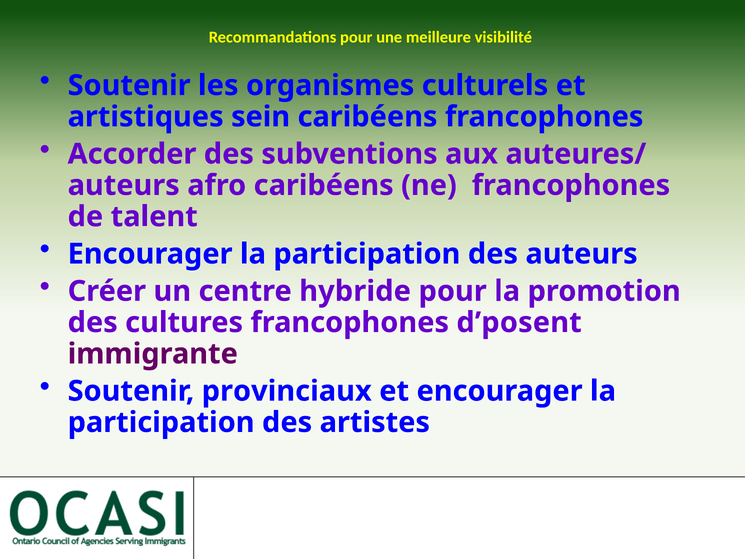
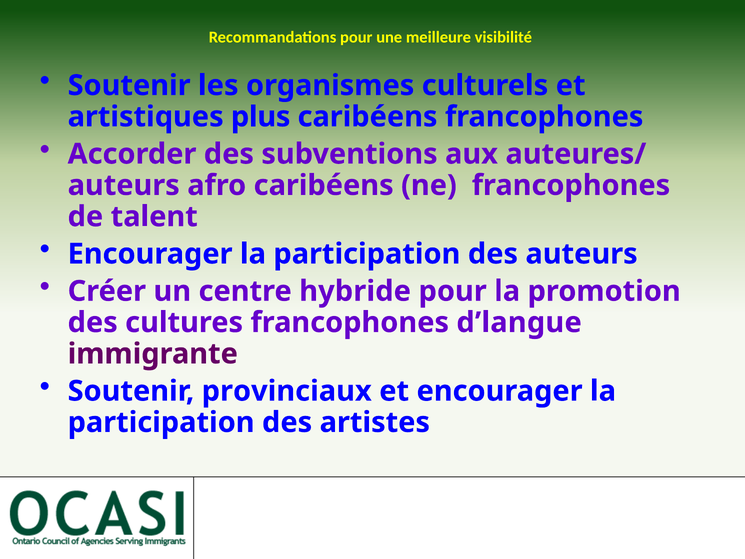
sein: sein -> plus (261, 117)
d’posent: d’posent -> d’langue (519, 322)
